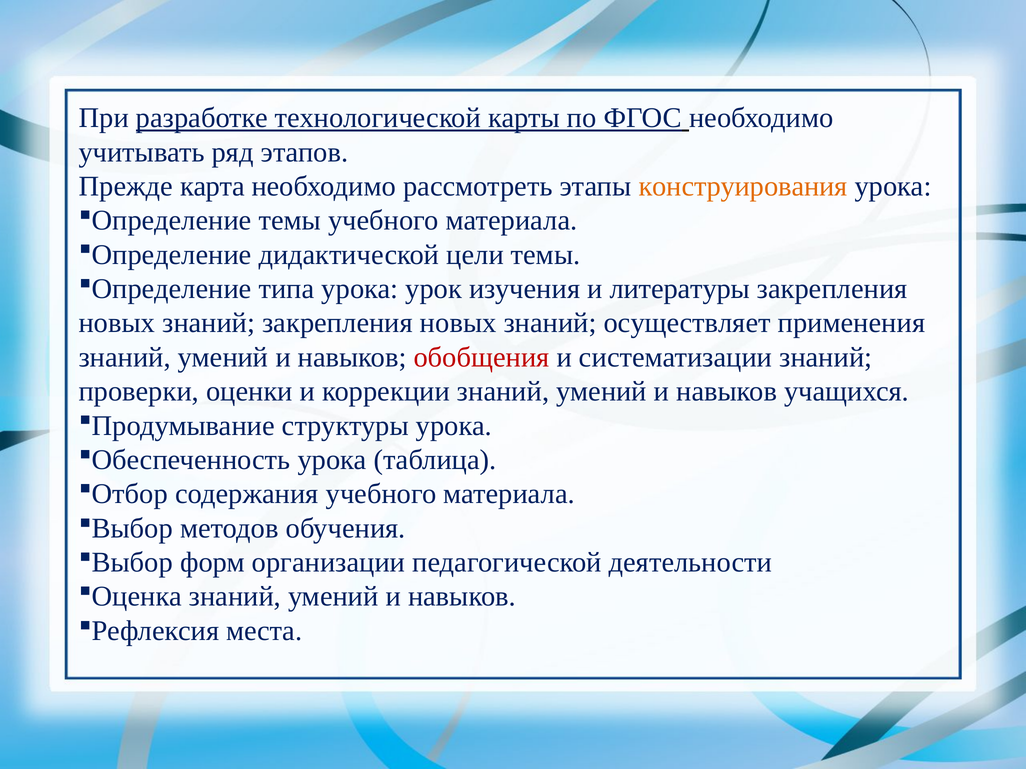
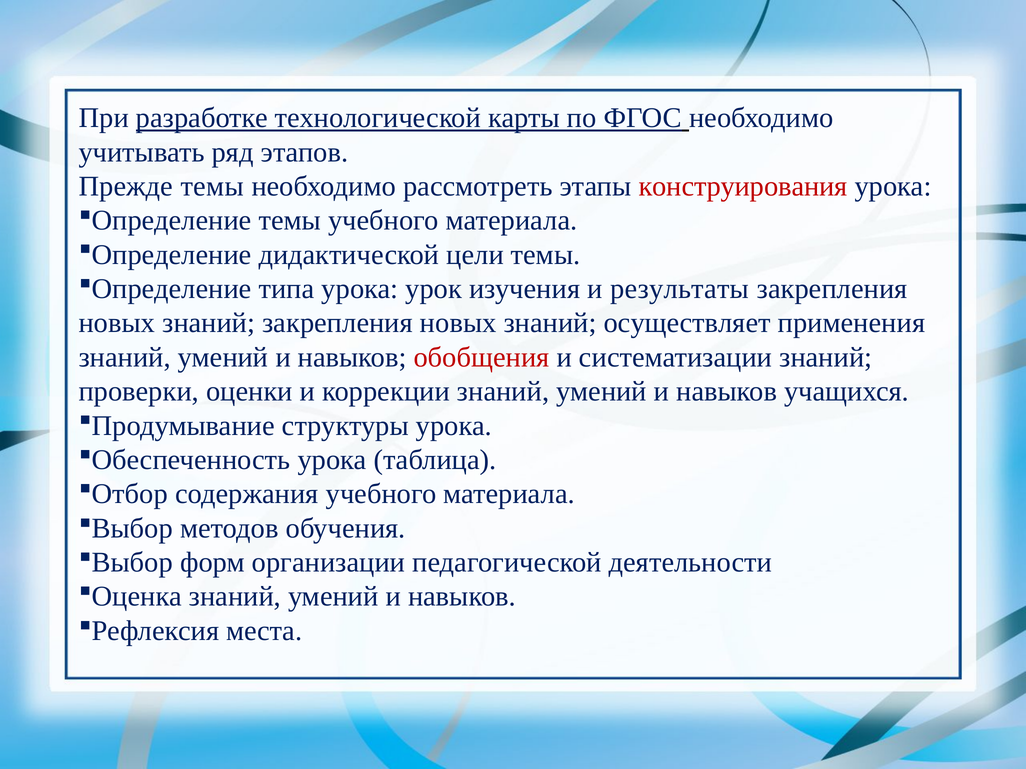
Прежде карта: карта -> темы (212, 186)
конструирования colour: orange -> red (743, 186)
литературы: литературы -> результаты (680, 289)
